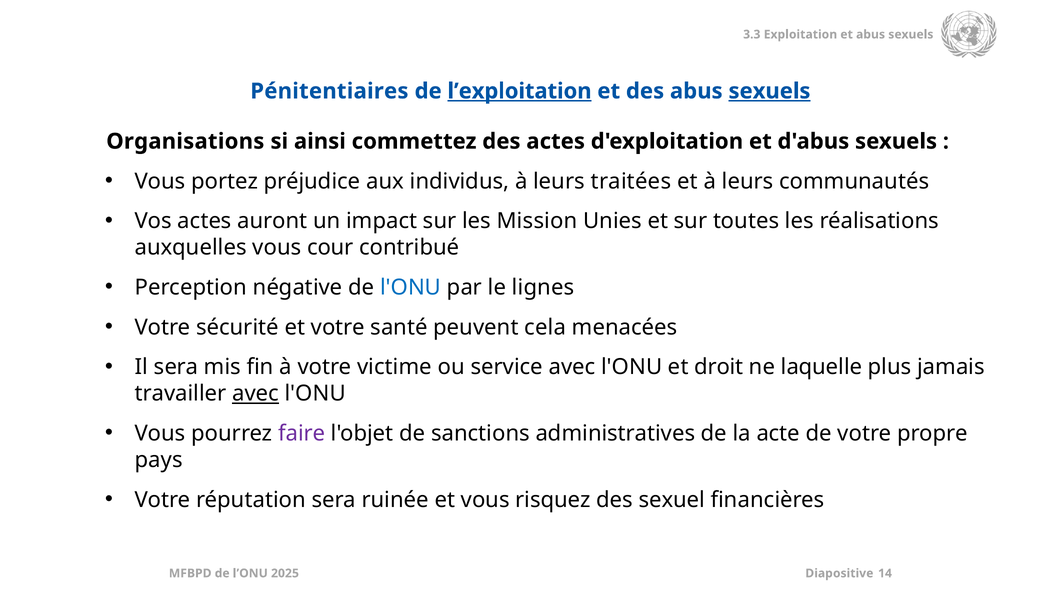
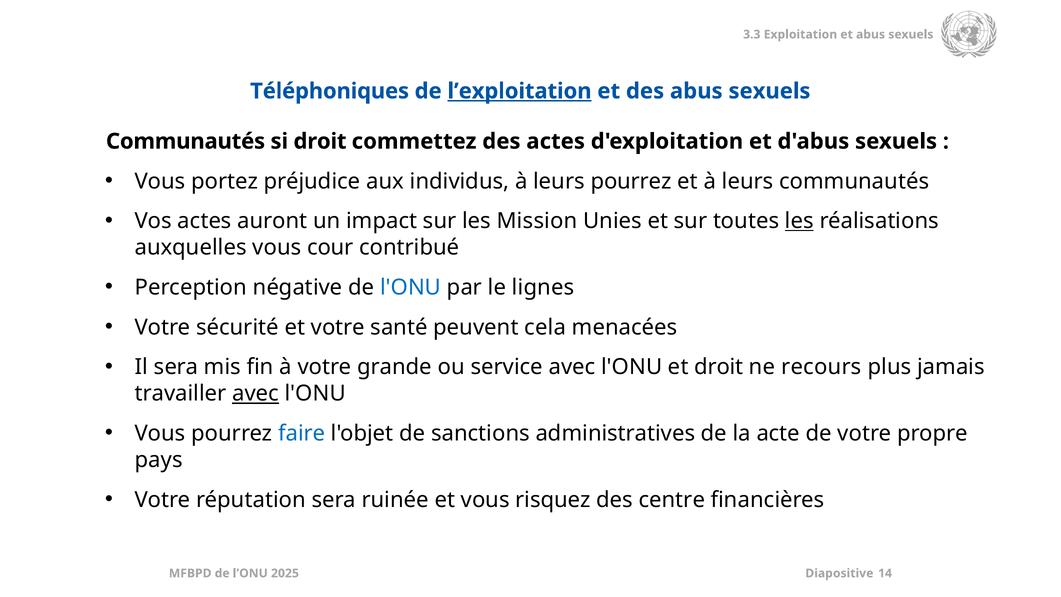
Pénitentiaires: Pénitentiaires -> Téléphoniques (330, 91)
sexuels underline: present -> none (769, 91)
Organisations: Organisations -> Communautés (186, 141)
si ainsi: ainsi -> droit (320, 141)
leurs traitées: traitées -> pourrez (631, 181)
les underline: none -> present (799, 221)
victime: victime -> grande (395, 367)
laquelle: laquelle -> recours (821, 367)
faire colour: purple -> blue (302, 433)
sexuel: sexuel -> centre (672, 500)
